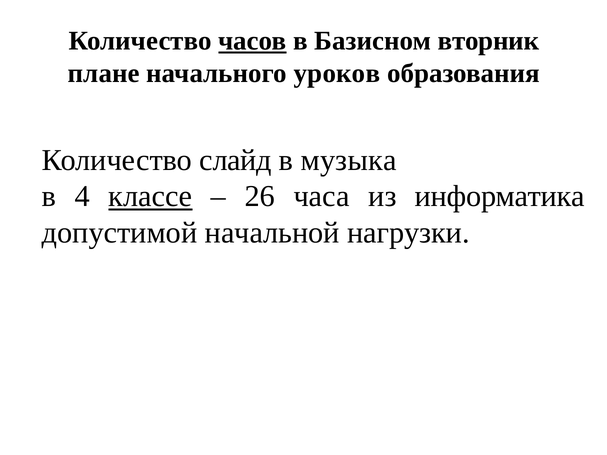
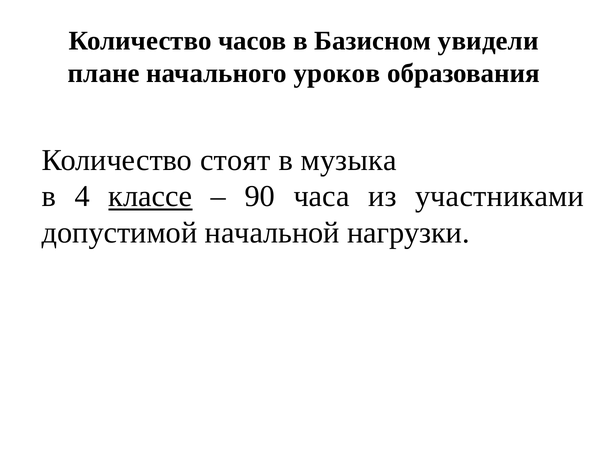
часов underline: present -> none (252, 41)
вторник: вторник -> увидели (488, 41)
слайд: слайд -> стоят (235, 160)
26: 26 -> 90 (260, 197)
информатика: информатика -> участниками (500, 197)
